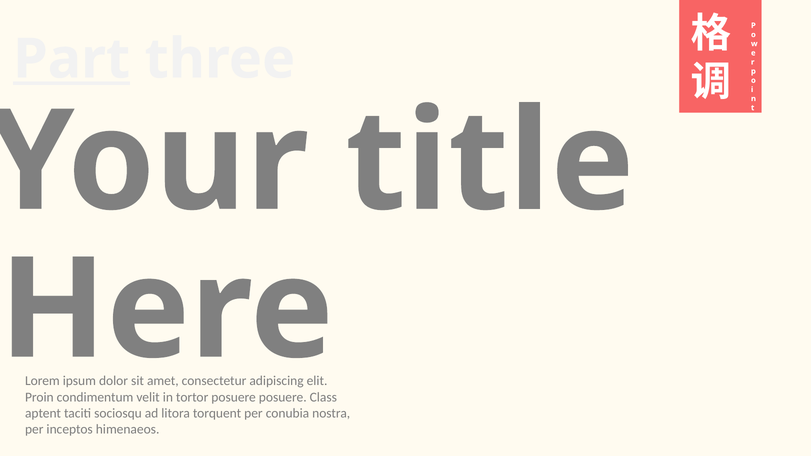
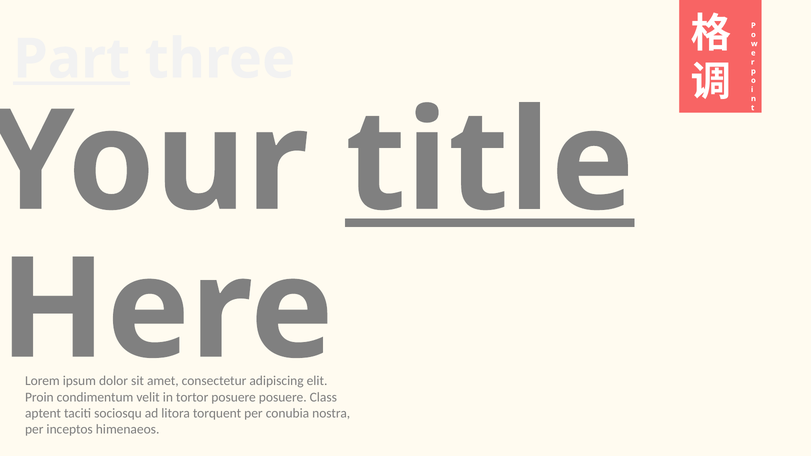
title underline: none -> present (490, 163)
